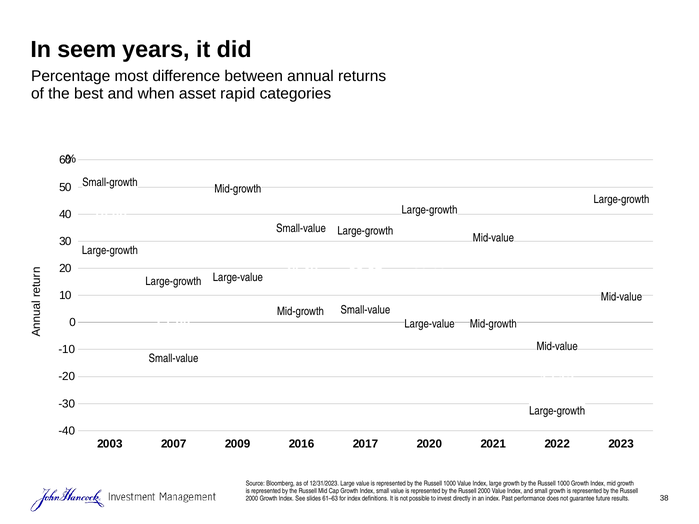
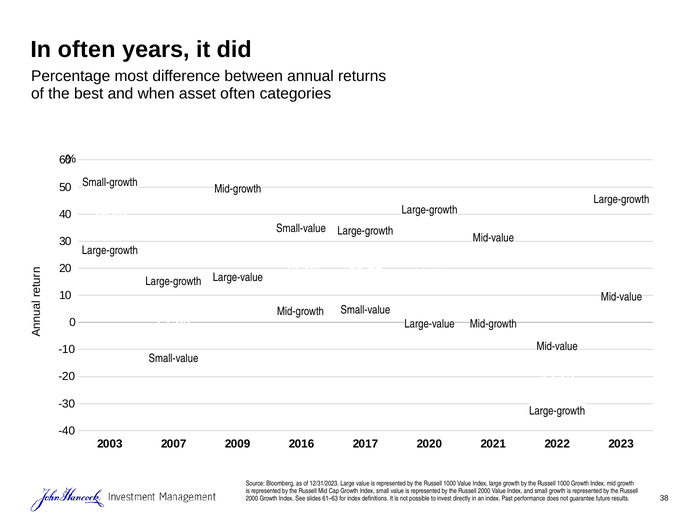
In seem: seem -> often (87, 50)
asset rapid: rapid -> often (238, 94)
